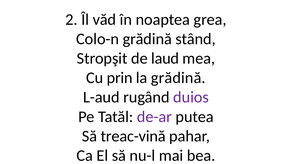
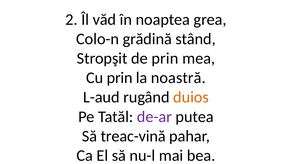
de laud: laud -> prin (165, 58)
la grădină: grădină -> noastră (178, 78)
duios colour: purple -> orange (191, 97)
